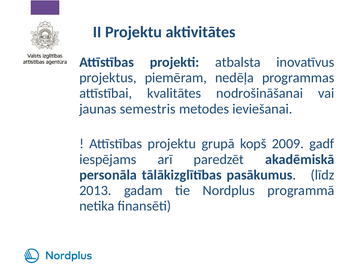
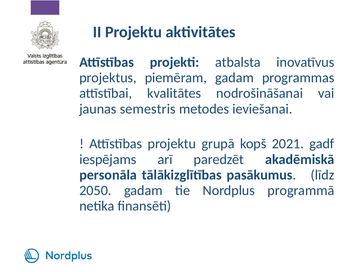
piemēram nedēļa: nedēļa -> gadam (234, 78)
2009: 2009 -> 2021 (288, 144)
2013: 2013 -> 2050 (95, 191)
